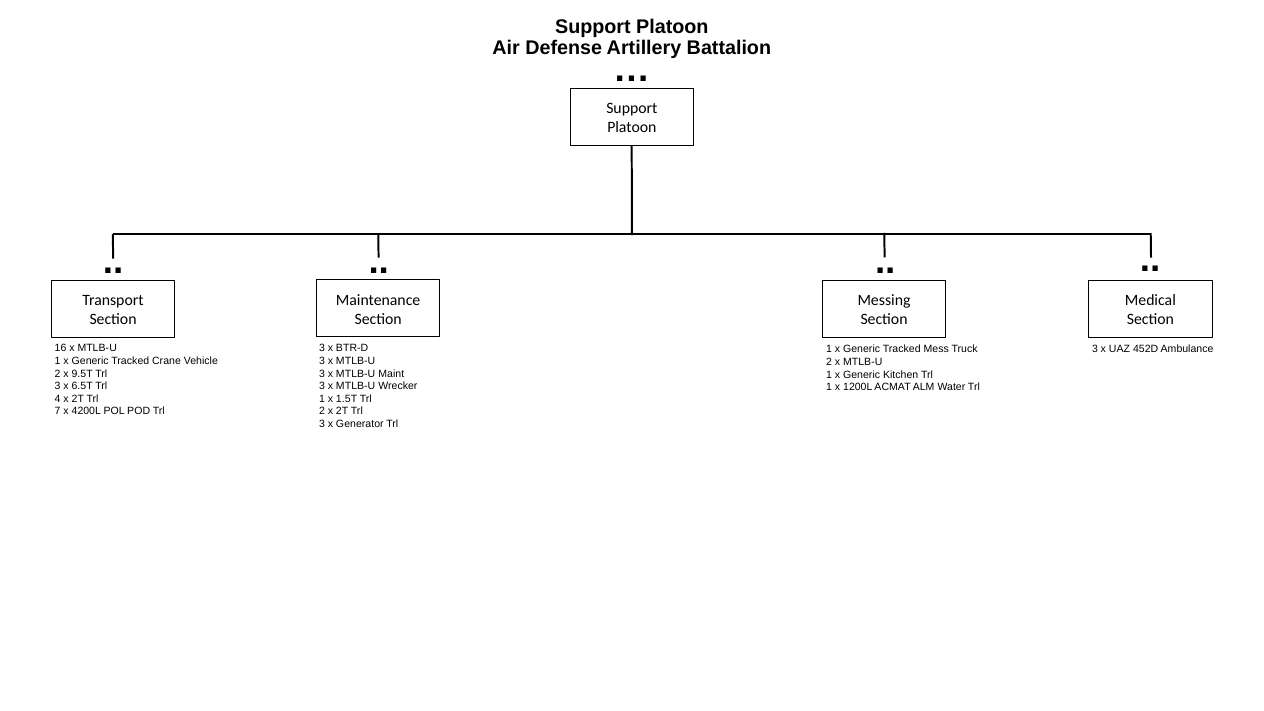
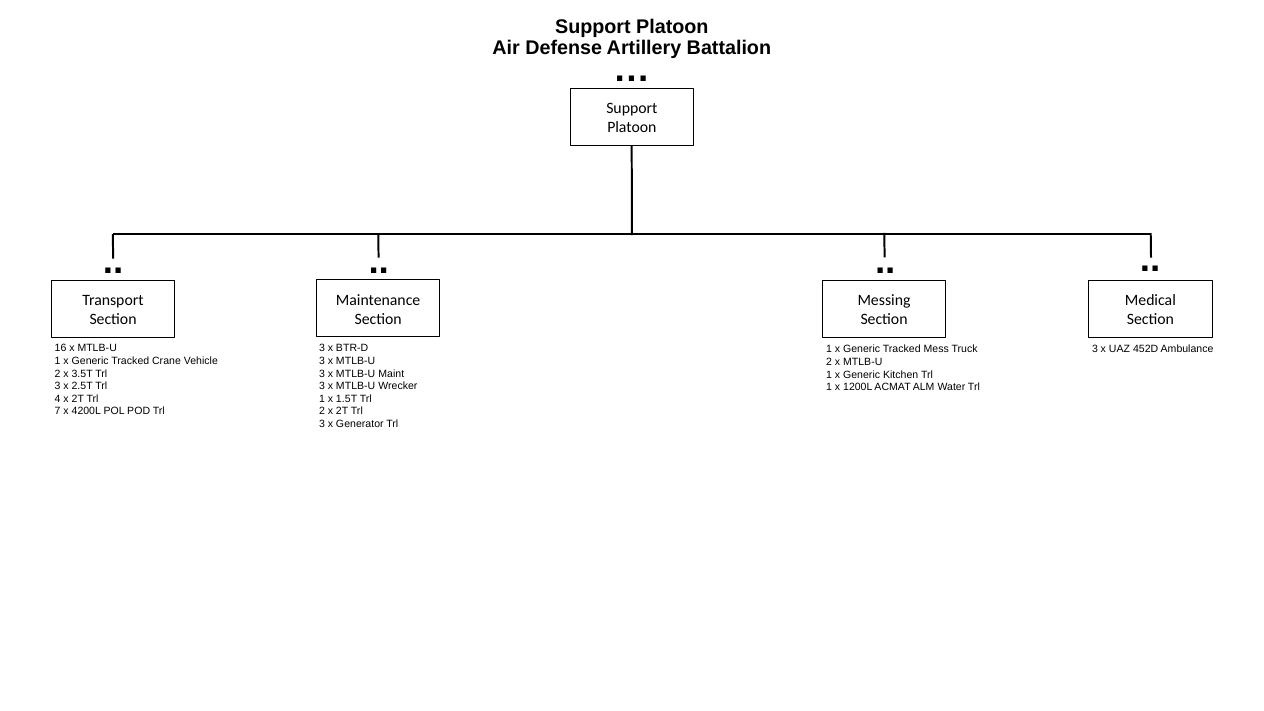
9.5T: 9.5T -> 3.5T (82, 374)
6.5T: 6.5T -> 2.5T (82, 386)
